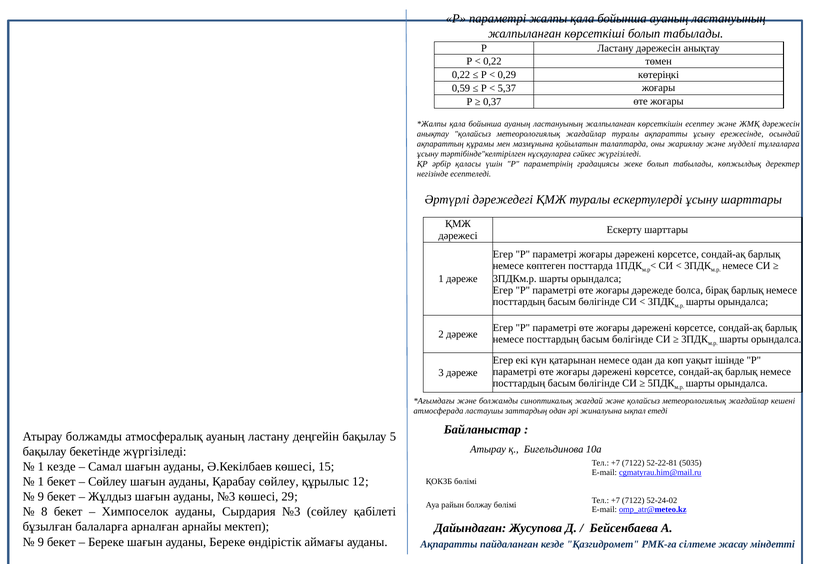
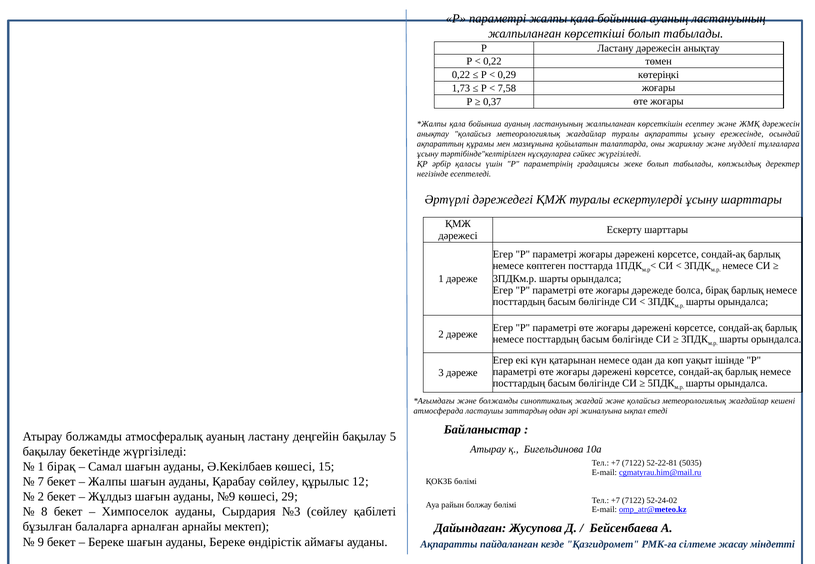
0,59: 0,59 -> 1,73 (461, 88)
5,37: 5,37 -> 7,58 (507, 88)
1 кезде: кезде -> бірақ (61, 467)
1: 1 -> 7 (41, 482)
Сөйлеу: Сөйлеу -> Жалпы (107, 482)
9: 9 -> 2 (41, 497)
ауданы №3: №3 -> №9 (226, 497)
